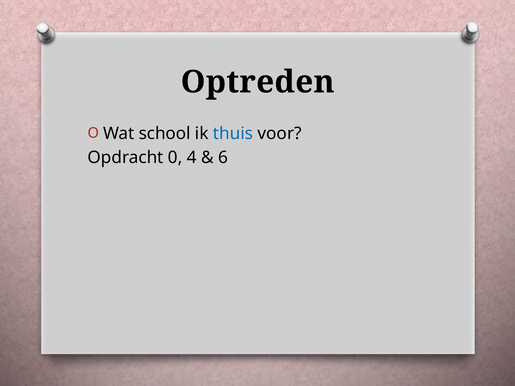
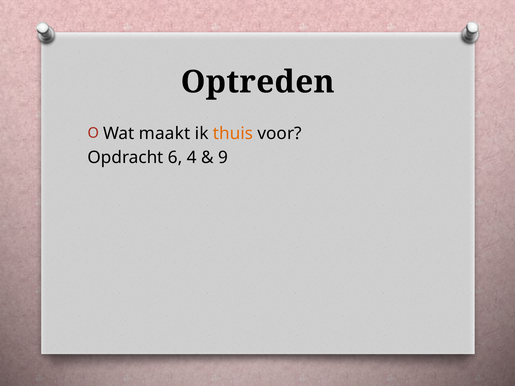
school: school -> maakt (165, 133)
thuis colour: blue -> orange (233, 133)
0: 0 -> 6 (175, 157)
6: 6 -> 9 (223, 157)
